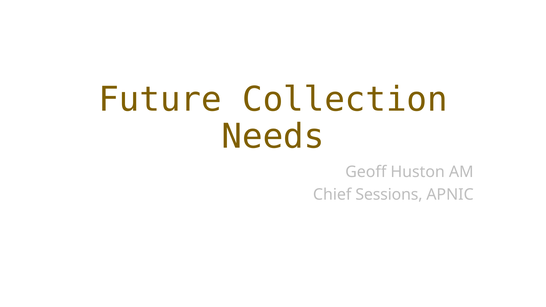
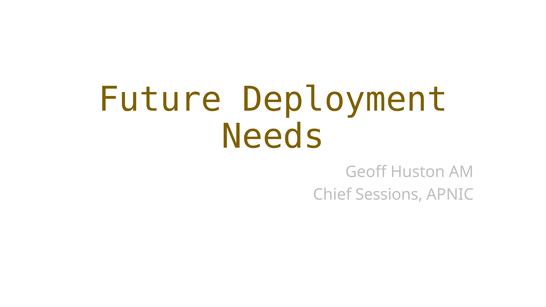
Collection: Collection -> Deployment (345, 100)
